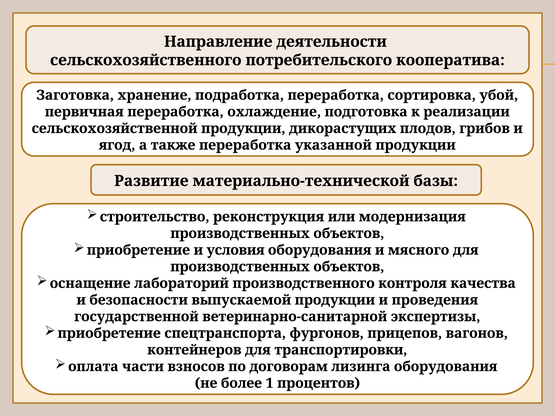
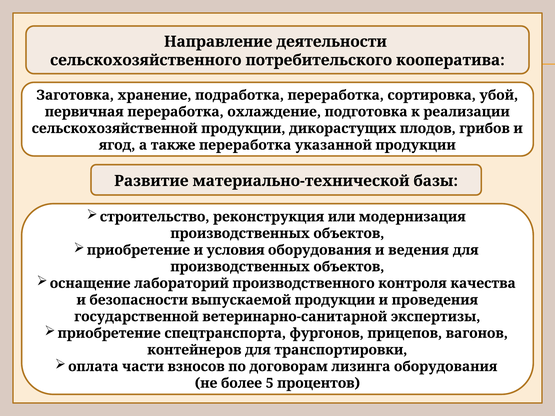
мясного: мясного -> ведения (419, 250)
1: 1 -> 5 (270, 383)
